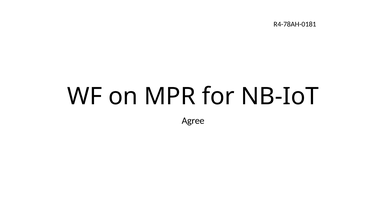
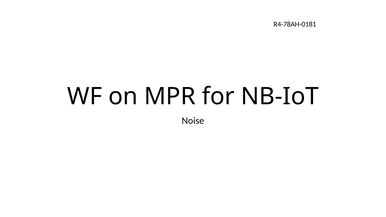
Agree: Agree -> Noise (193, 121)
